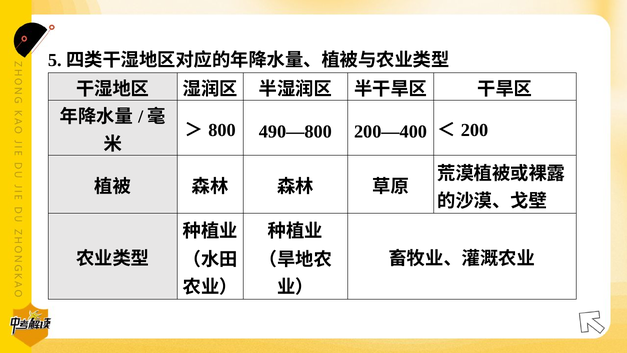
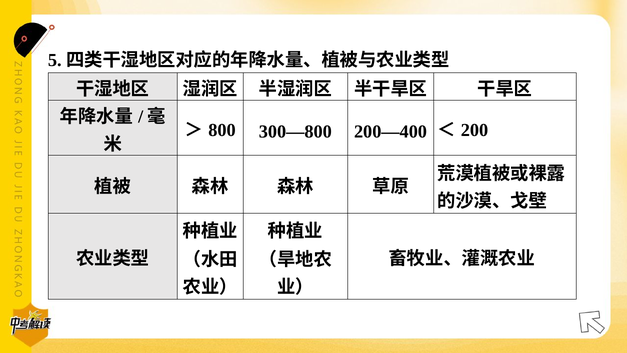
490—800: 490—800 -> 300—800 (295, 132)
